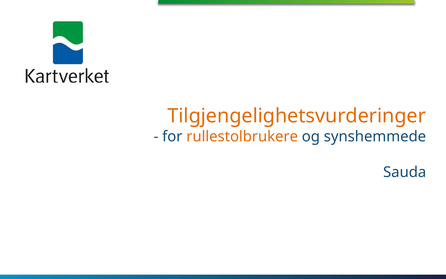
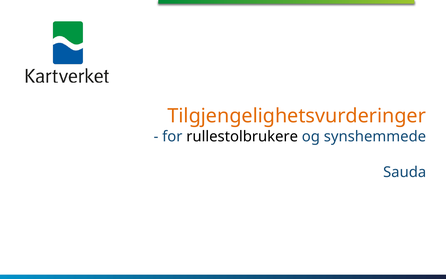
rullestolbrukere colour: orange -> black (242, 136)
